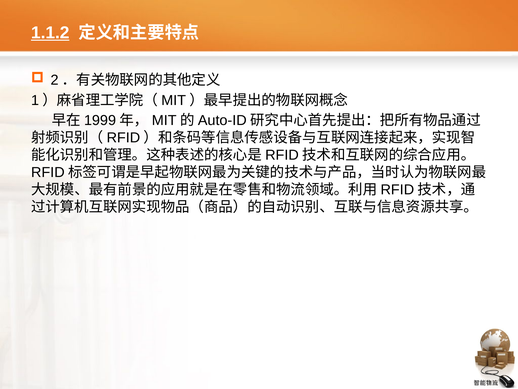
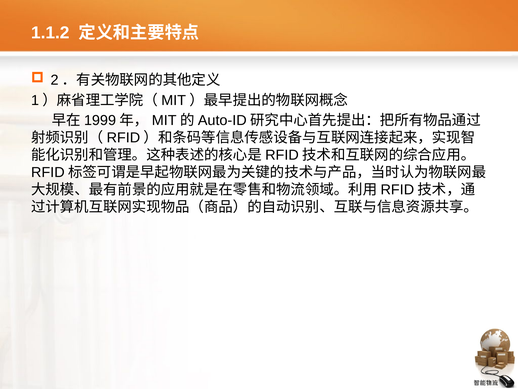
1.1.2 underline: present -> none (50, 33)
